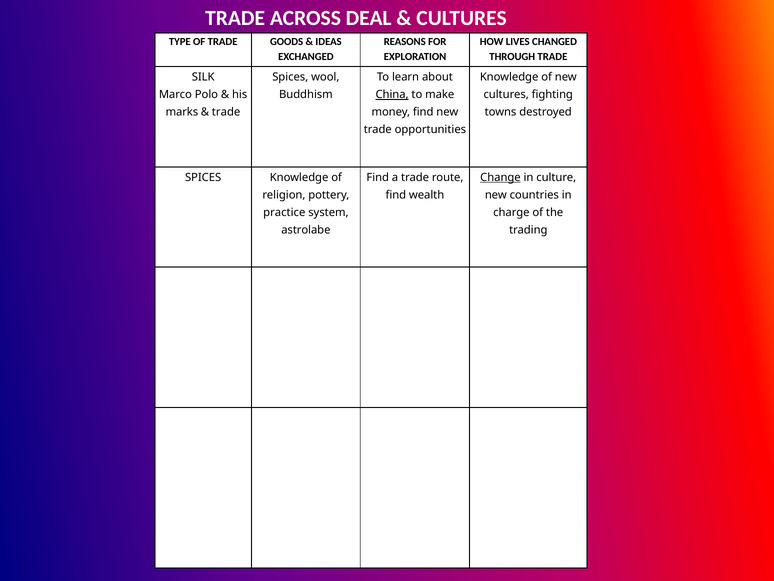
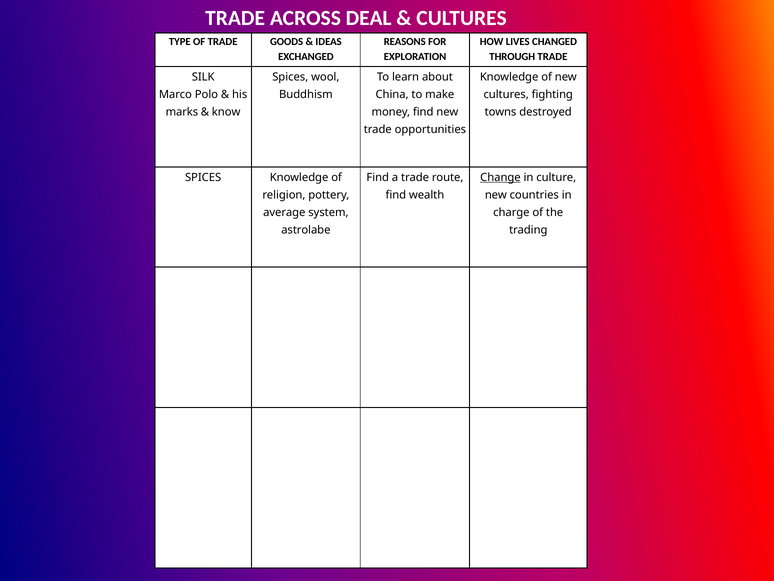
China underline: present -> none (392, 95)
trade: trade -> know (226, 112)
practice: practice -> average (284, 212)
